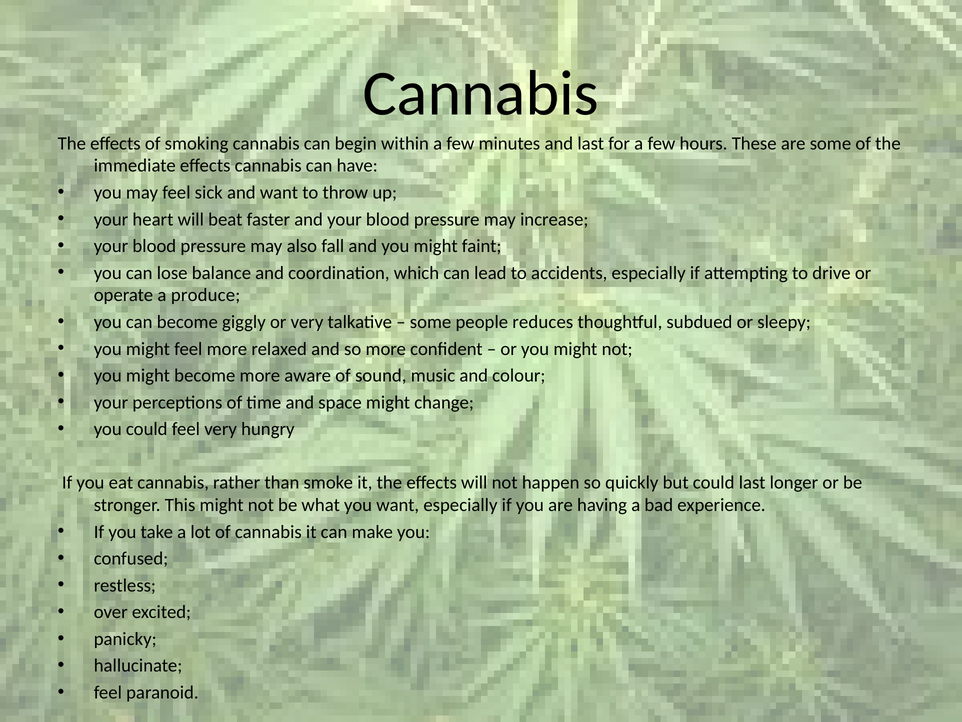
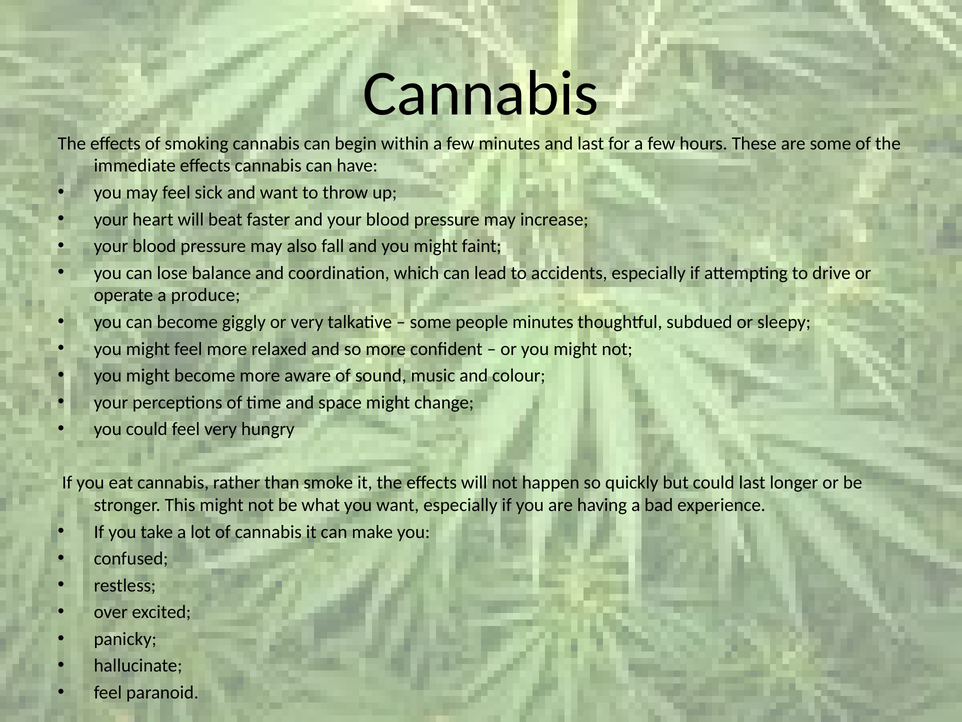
people reduces: reduces -> minutes (543, 322)
